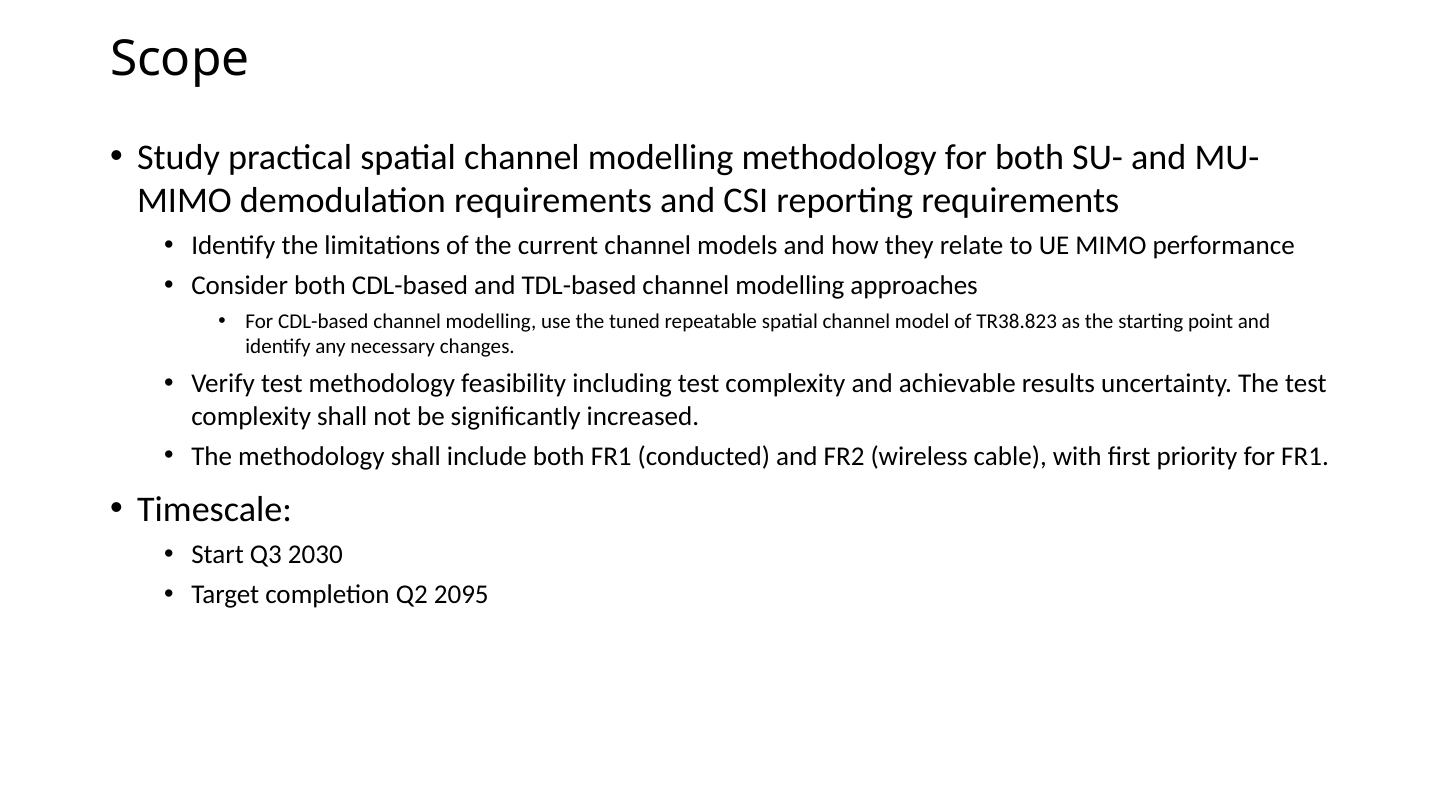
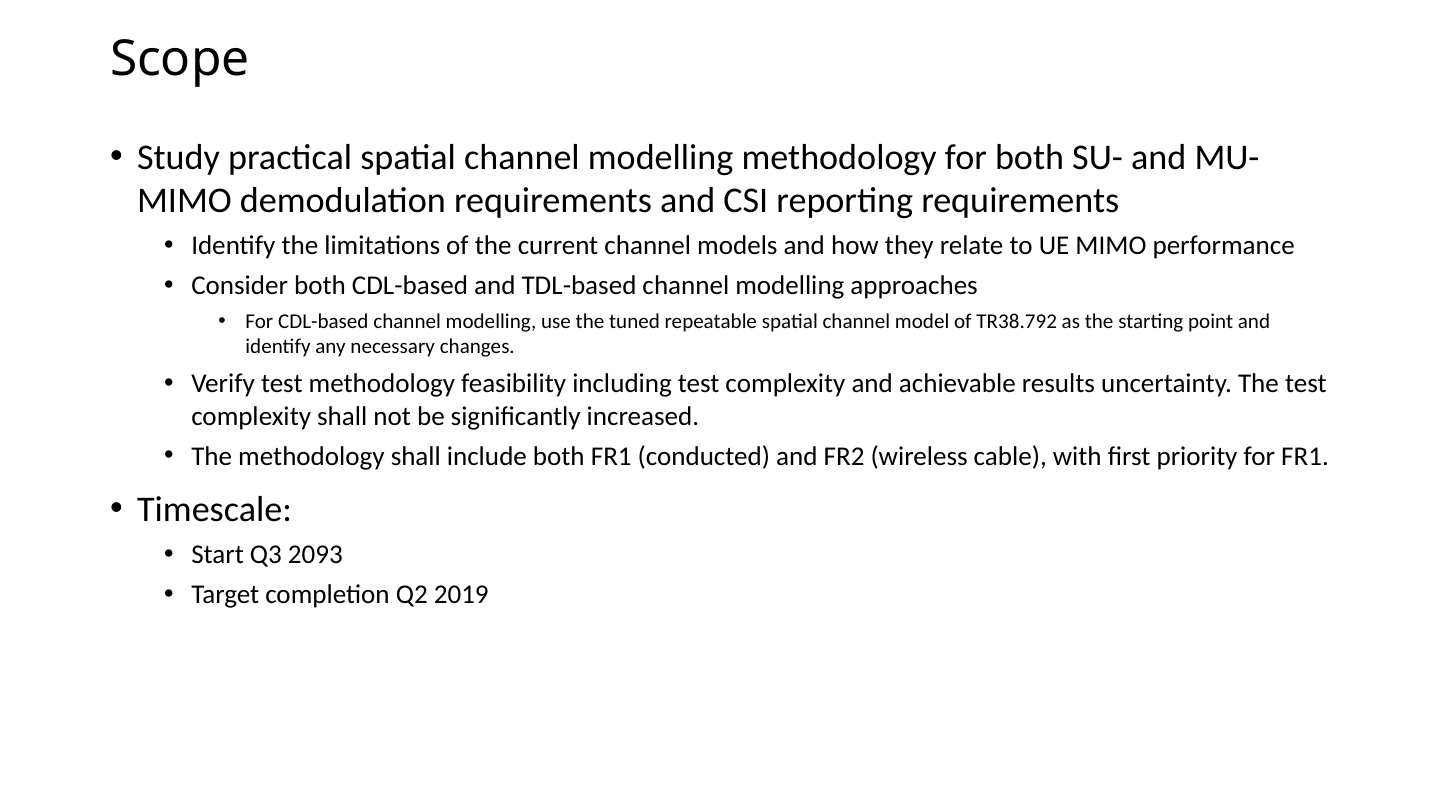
TR38.823: TR38.823 -> TR38.792 (1017, 322)
2030: 2030 -> 2093 (315, 555)
2095: 2095 -> 2019 (461, 595)
